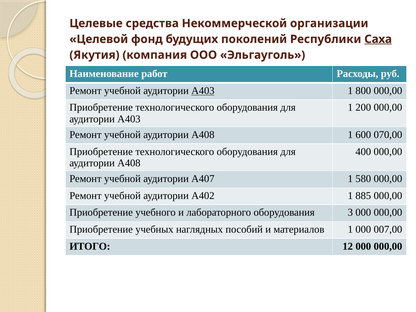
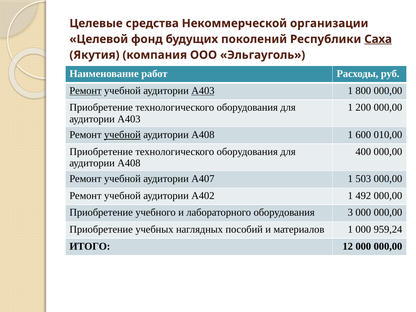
Ремонт underline: none -> present (86, 91)
учебной underline: none -> present (122, 135)
070,00: 070,00 -> 010,00 (388, 135)
580: 580 -> 503 (363, 179)
885: 885 -> 492 (363, 196)
007,00: 007,00 -> 959,24 (388, 229)
